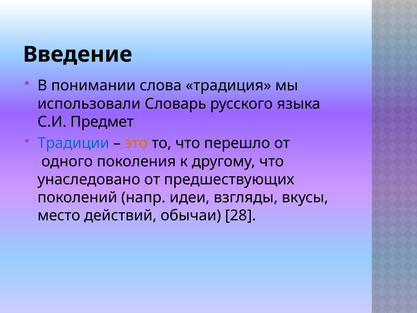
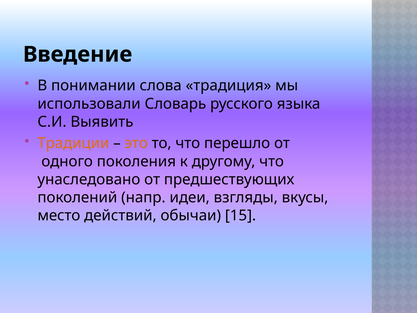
Предмет: Предмет -> Выявить (102, 122)
Традиции colour: blue -> orange (73, 143)
28: 28 -> 15 (241, 215)
